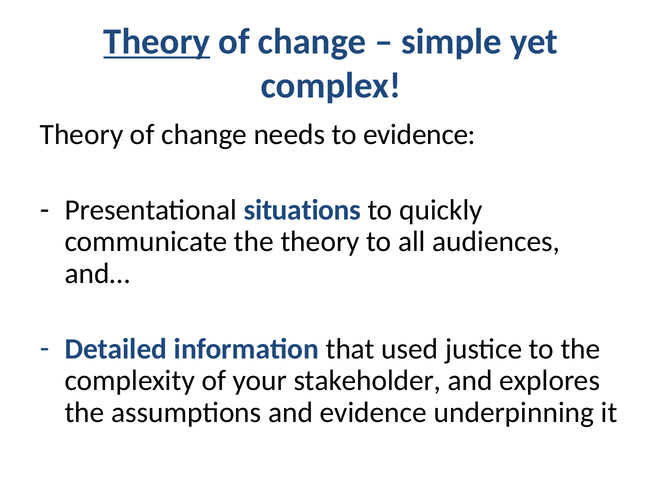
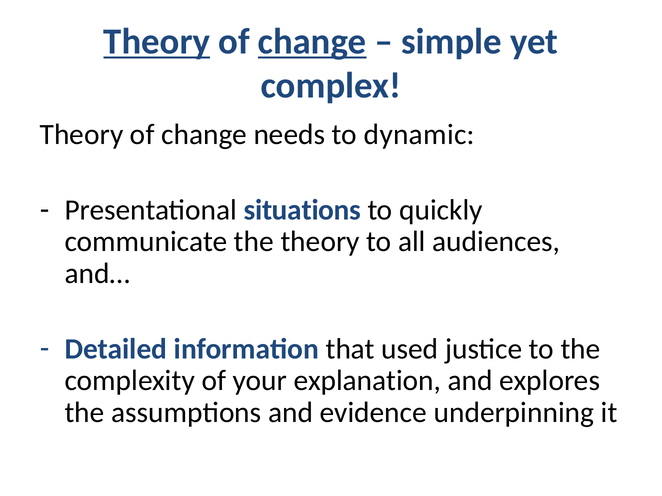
change underline: none -> present (312, 42)
to evidence: evidence -> dynamic (419, 135)
stakeholder: stakeholder -> explanation (367, 381)
